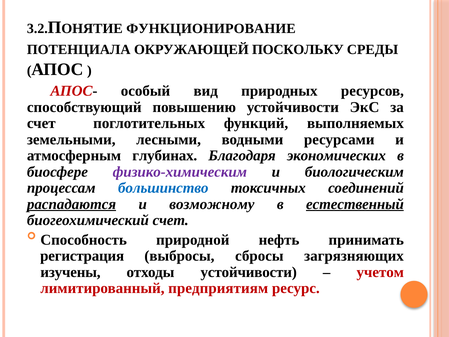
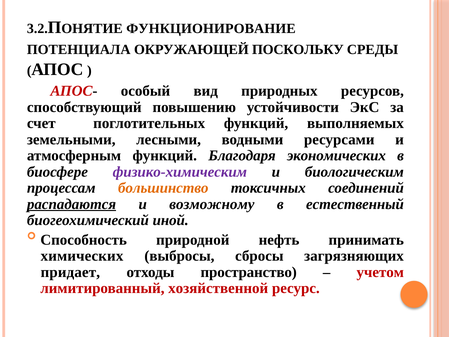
атмосферным глубинах: глубинах -> функций (165, 155)
большинство colour: blue -> orange (163, 188)
естественный underline: present -> none (355, 204)
биогеохимический счет: счет -> иной (171, 220)
регистрация: регистрация -> химических (82, 256)
изучены: изучены -> придает (70, 272)
отходы устойчивости: устойчивости -> пространство (249, 272)
предприятиям: предприятиям -> хозяйственной (218, 288)
